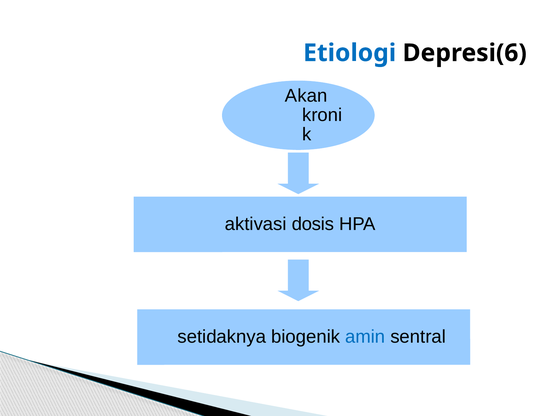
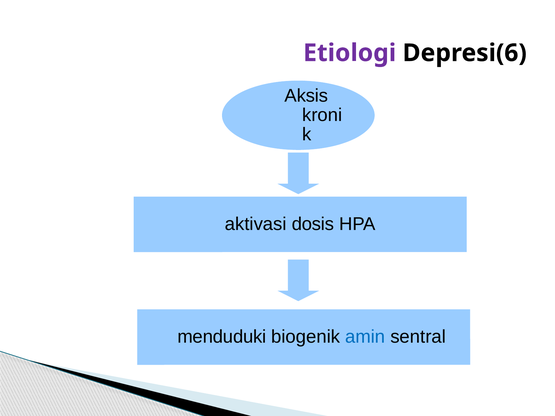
Etiologi colour: blue -> purple (350, 53)
Akan: Akan -> Aksis (306, 96)
setidaknya: setidaknya -> menduduki (222, 337)
